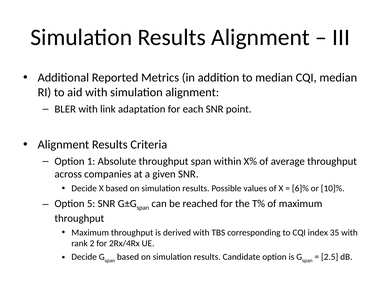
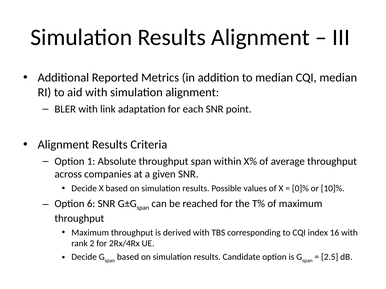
6]%: 6]% -> 0]% (300, 189)
5: 5 -> 6 (91, 204)
35: 35 -> 16 (335, 233)
